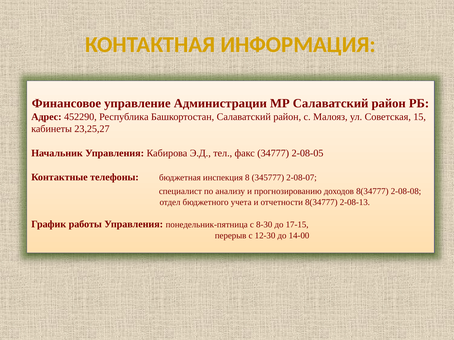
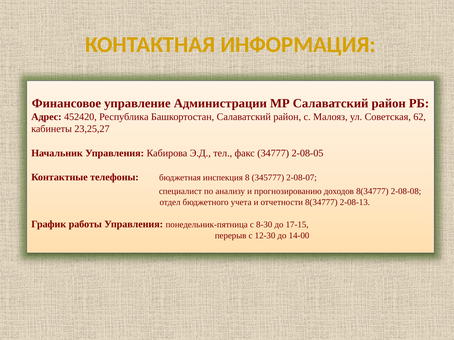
452290: 452290 -> 452420 (80, 117)
15: 15 -> 62 (420, 117)
